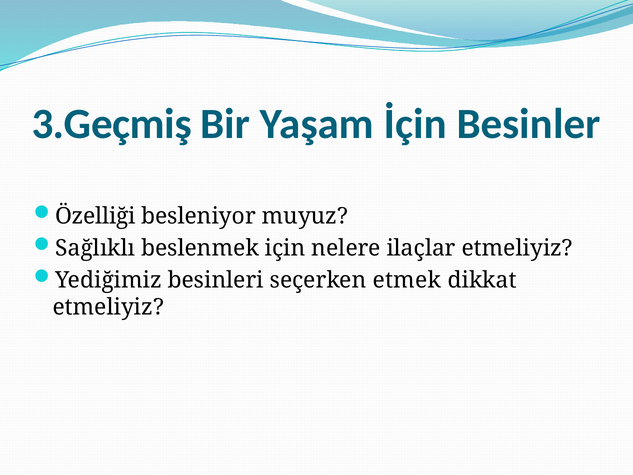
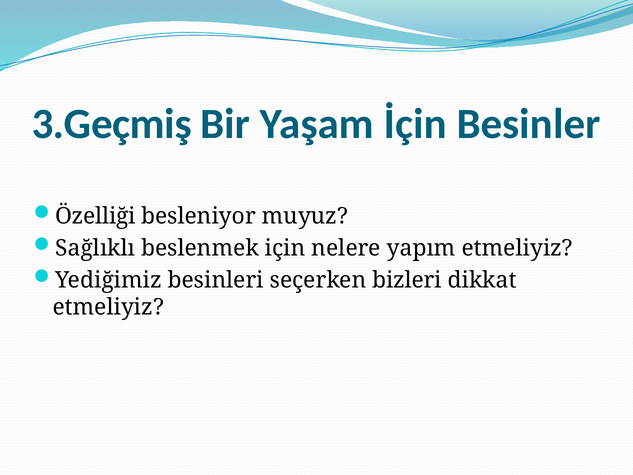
ilaçlar: ilaçlar -> yapım (421, 248)
etmek: etmek -> bizleri (407, 280)
